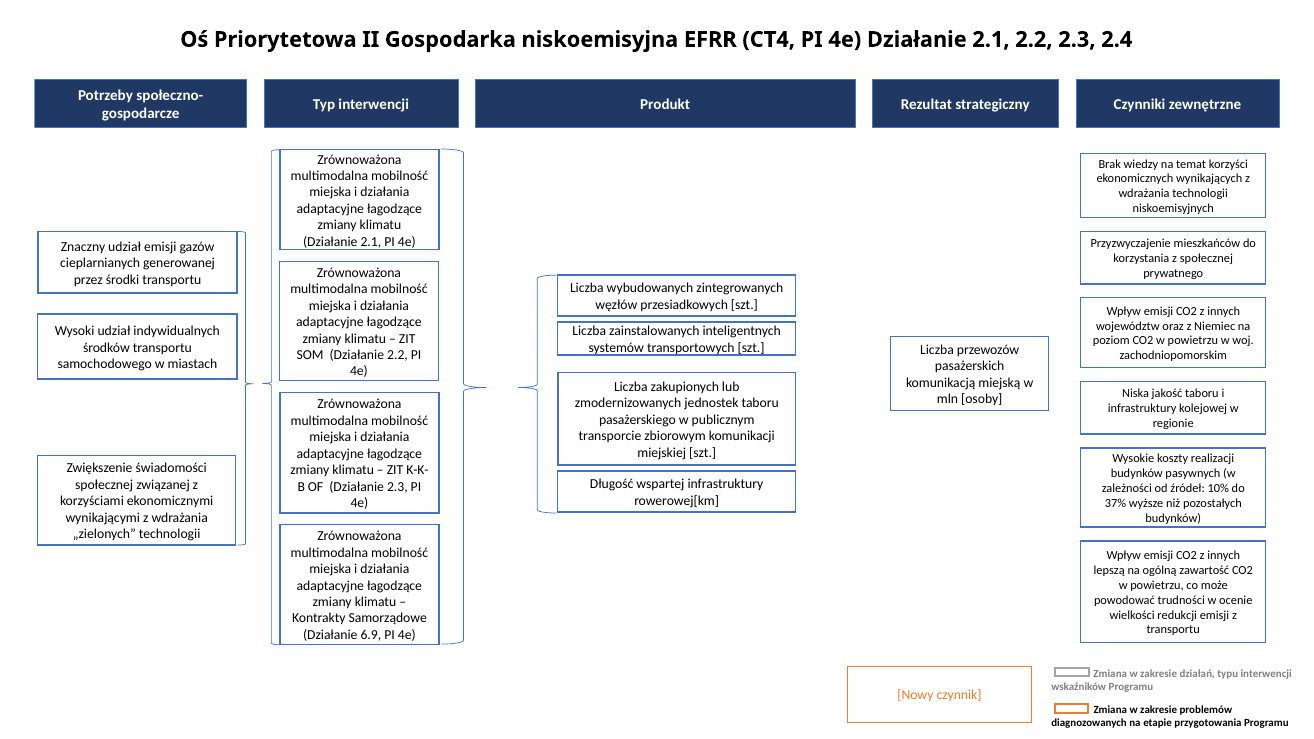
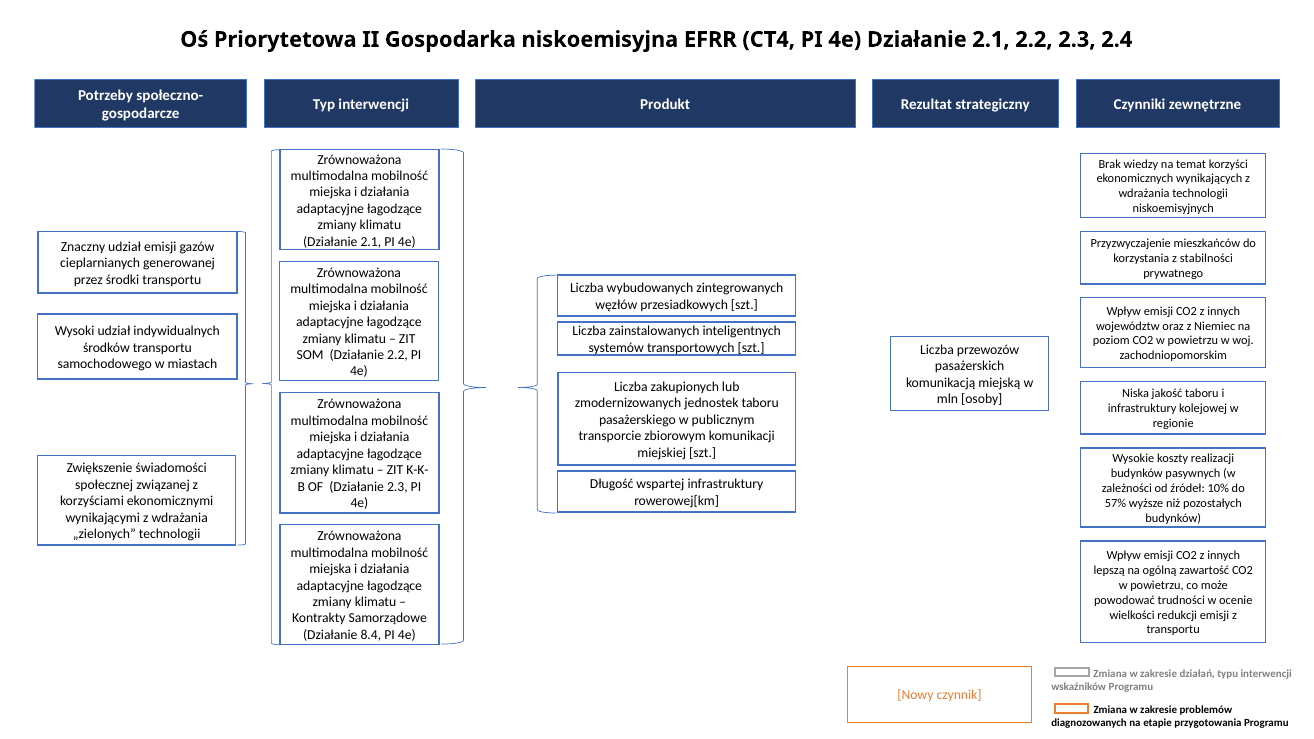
z społecznej: społecznej -> stabilności (1206, 259)
37%: 37% -> 57% (1115, 503)
6.9: 6.9 -> 8.4 (371, 635)
